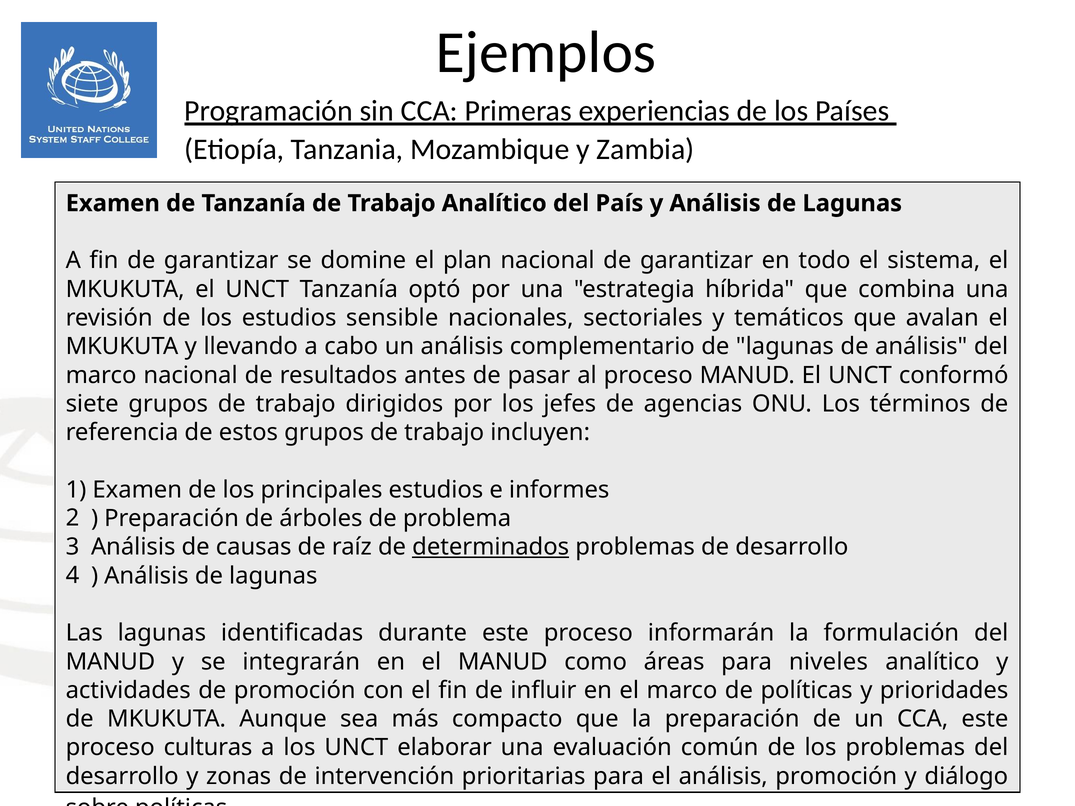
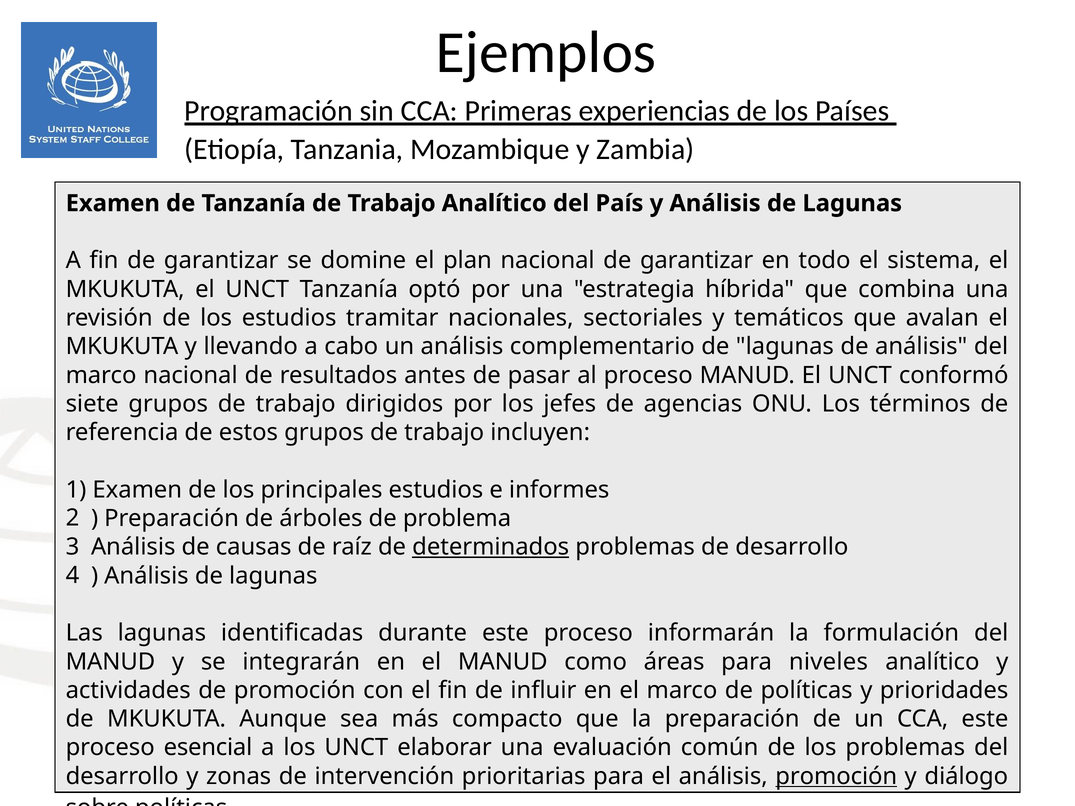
sensible: sensible -> tramitar (392, 318)
culturas: culturas -> esencial (208, 748)
promoción underline: none -> present (836, 776)
